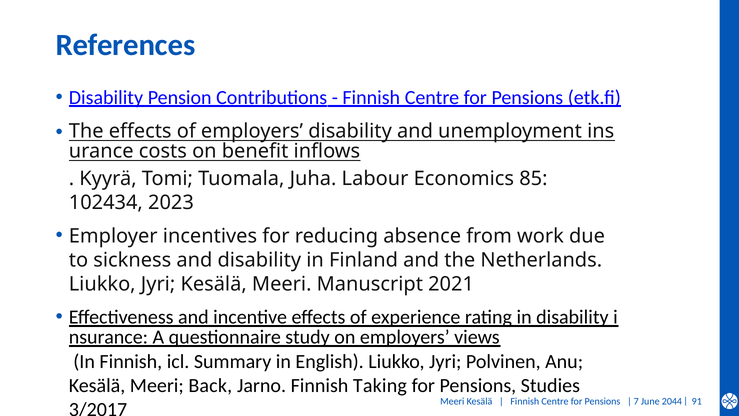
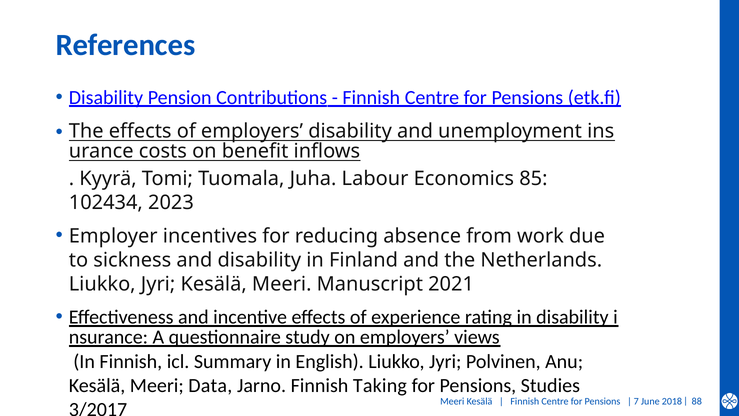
Back: Back -> Data (210, 385)
91: 91 -> 88 (697, 401)
2044: 2044 -> 2018 (672, 401)
